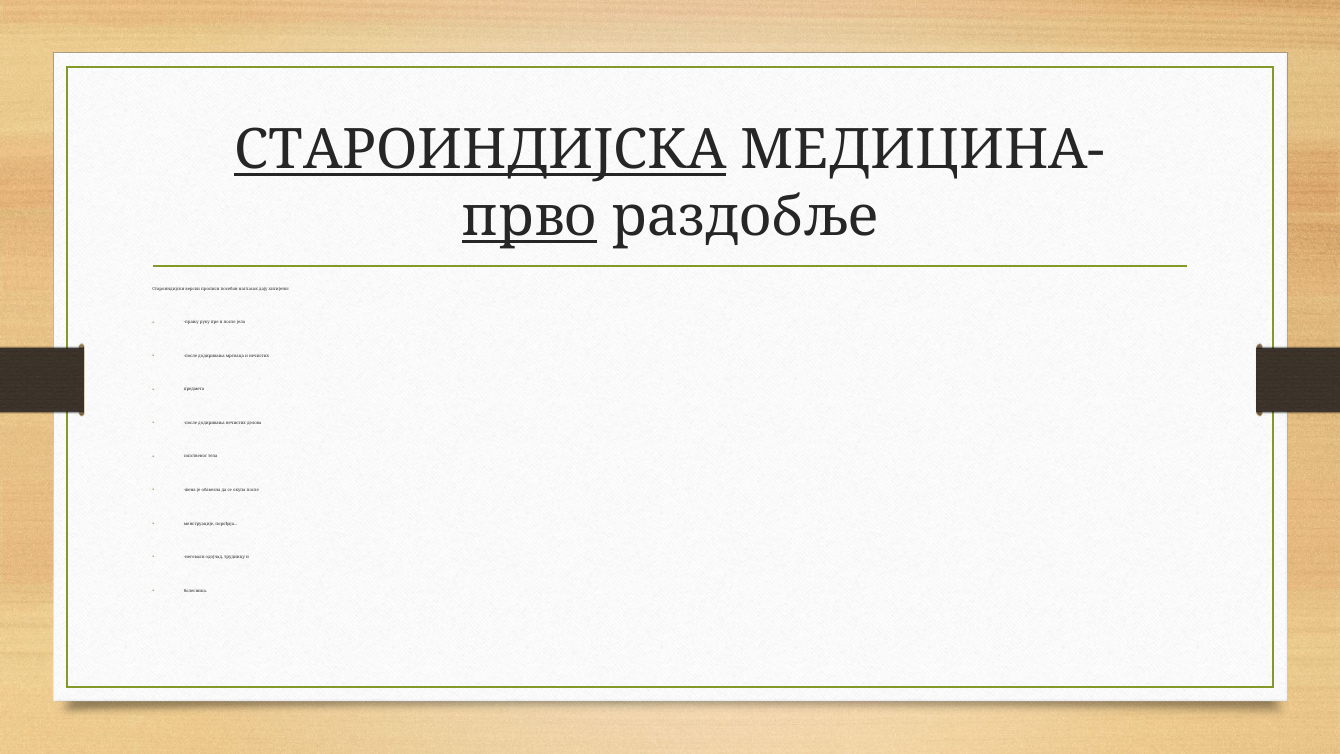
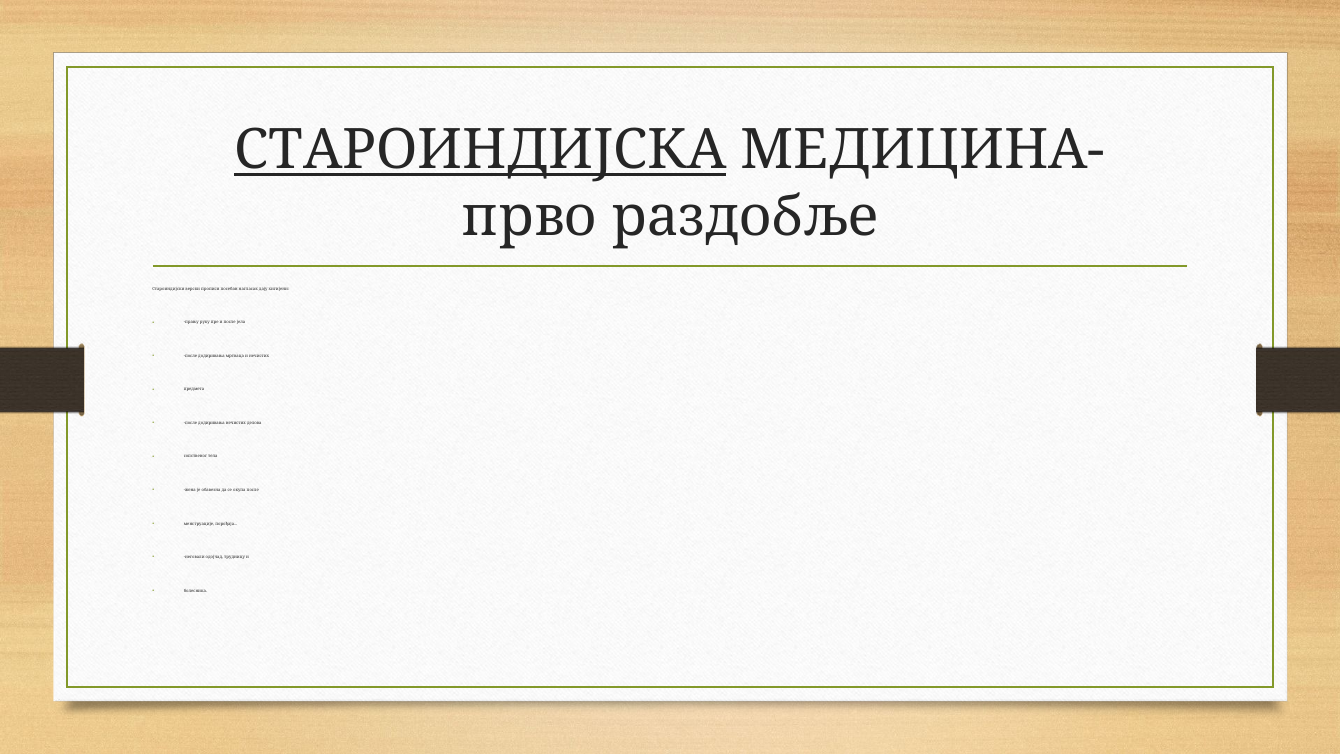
прво underline: present -> none (530, 217)
